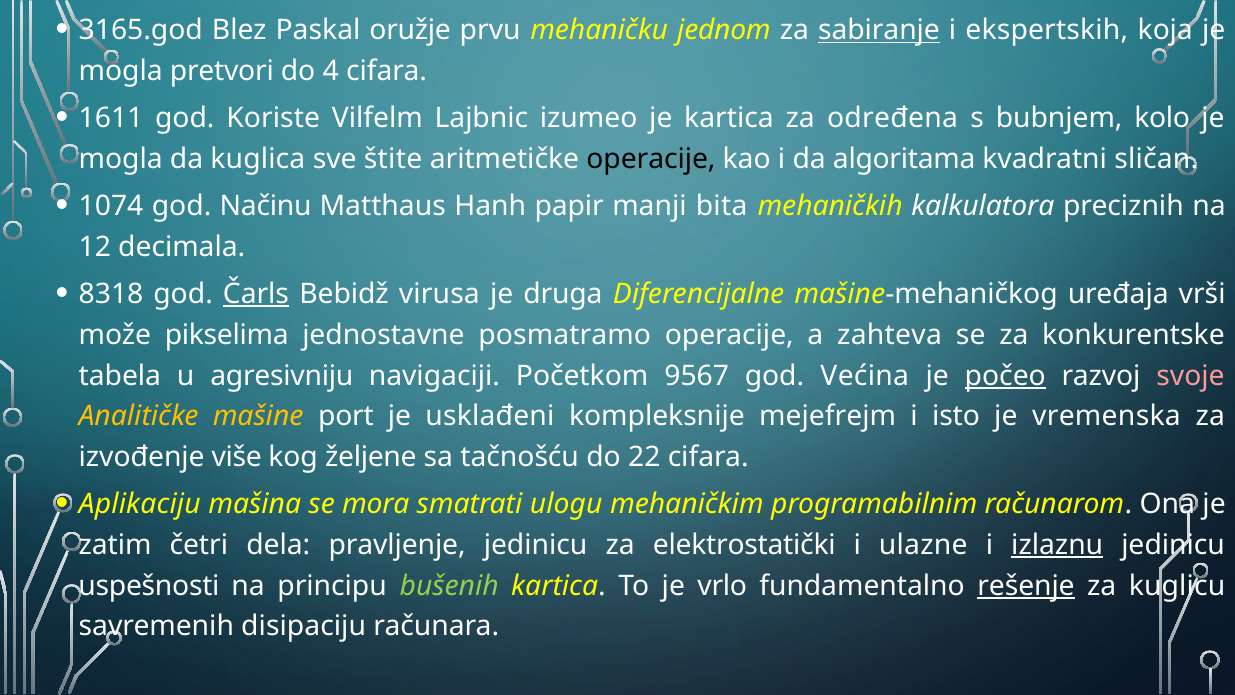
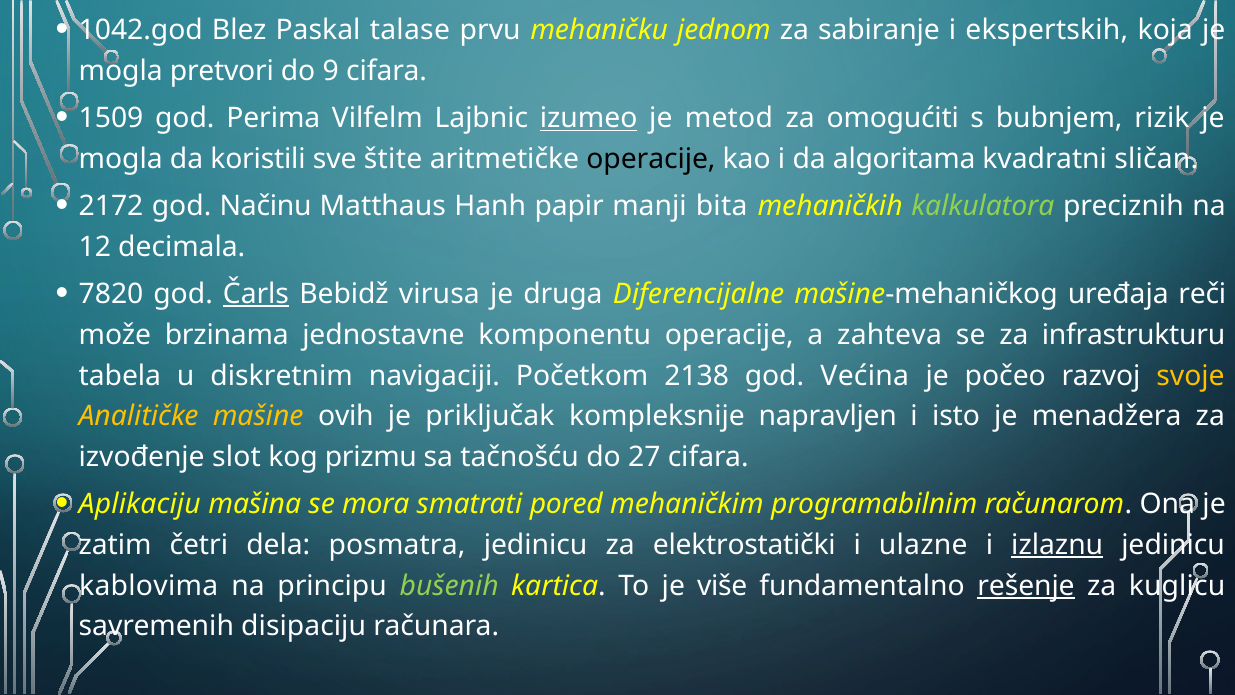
3165.god: 3165.god -> 1042.god (141, 30)
oružje: oružje -> talase (410, 30)
sabiranje underline: present -> none (879, 30)
4: 4 -> 9 (331, 71)
1611: 1611 -> 1509 (111, 118)
Koriste: Koriste -> Perima (273, 118)
izumeo underline: none -> present (589, 118)
je kartica: kartica -> metod (729, 118)
određena: određena -> omogućiti (893, 118)
kolo: kolo -> rizik (1162, 118)
kuglica: kuglica -> koristili (258, 159)
1074: 1074 -> 2172 (111, 206)
kalkulatora colour: white -> light green (983, 206)
8318: 8318 -> 7820 (111, 294)
vrši: vrši -> reči (1202, 294)
pikselima: pikselima -> brzinama (227, 335)
posmatramo: posmatramo -> komponentu (565, 335)
konkurentske: konkurentske -> infrastrukturu (1134, 335)
agresivniju: agresivniju -> diskretnim (282, 375)
9567: 9567 -> 2138 (697, 375)
počeo underline: present -> none (1005, 375)
svoje colour: pink -> yellow (1191, 375)
port: port -> ovih (346, 416)
usklađeni: usklađeni -> priključak (490, 416)
mejefrejm: mejefrejm -> napravljen (828, 416)
vremenska: vremenska -> menadžera (1107, 416)
više: više -> slot (236, 457)
željene: željene -> prizmu (371, 457)
22: 22 -> 27 (644, 457)
ulogu: ulogu -> pored (566, 504)
pravljenje: pravljenje -> posmatra (397, 545)
uspešnosti: uspešnosti -> kablovima (149, 586)
vrlo: vrlo -> više (722, 586)
